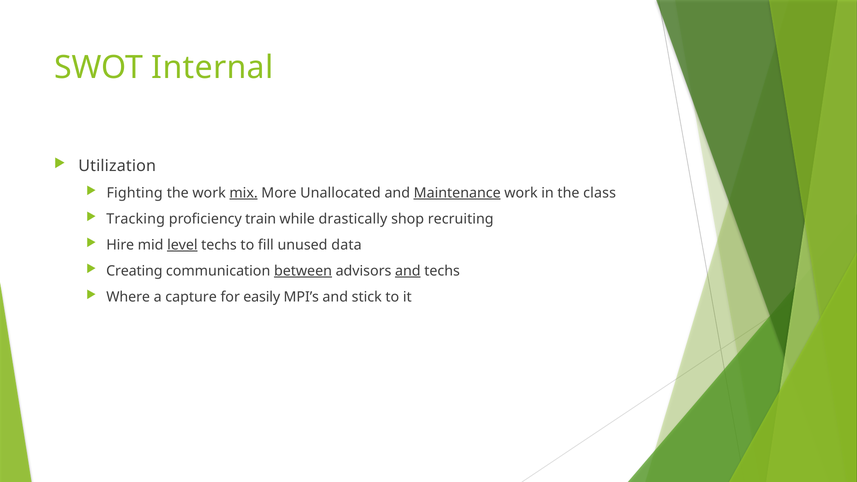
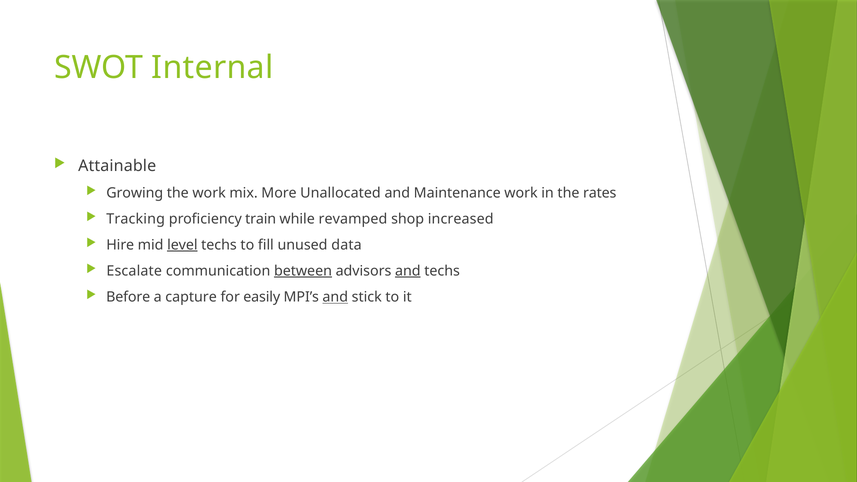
Utilization: Utilization -> Attainable (117, 166)
Fighting: Fighting -> Growing (135, 193)
mix underline: present -> none (244, 193)
Maintenance underline: present -> none (457, 193)
class: class -> rates (600, 193)
drastically: drastically -> revamped (353, 219)
recruiting: recruiting -> increased (461, 219)
Creating: Creating -> Escalate (134, 271)
Where: Where -> Before (128, 297)
and underline: none -> present (335, 297)
